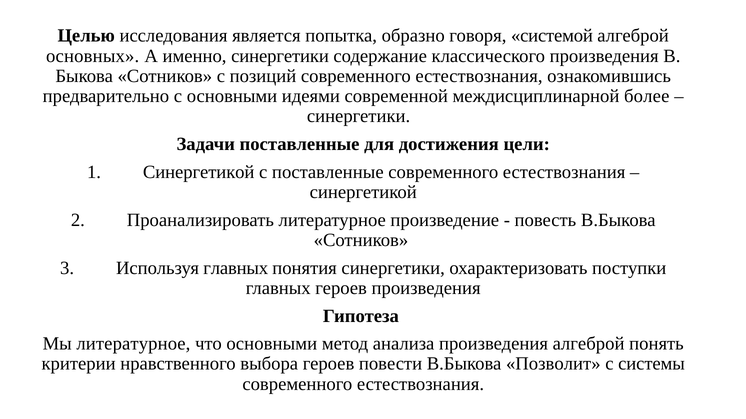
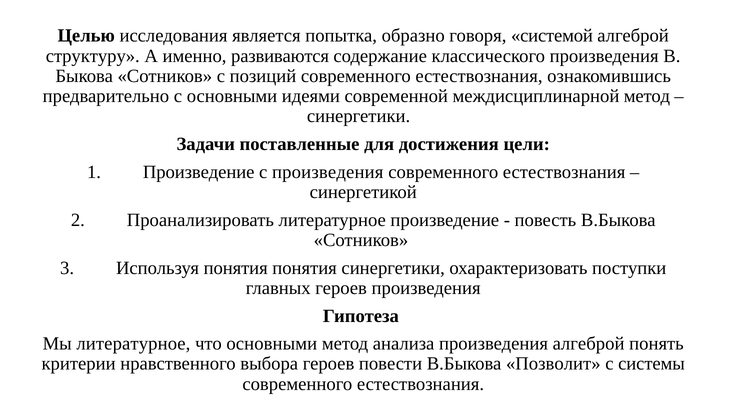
основных: основных -> структуру (93, 56)
именно синергетики: синергетики -> развиваются (280, 56)
междисциплинарной более: более -> метод (647, 96)
1 Синергетикой: Синергетикой -> Произведение (199, 172)
с поставленные: поставленные -> произведения (328, 172)
Используя главных: главных -> понятия (236, 268)
